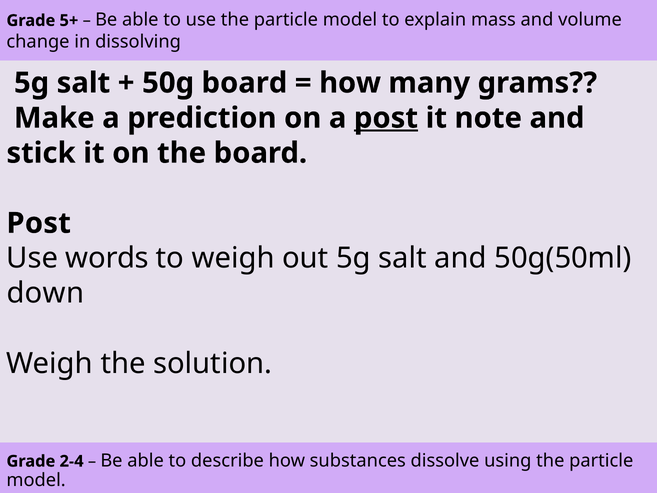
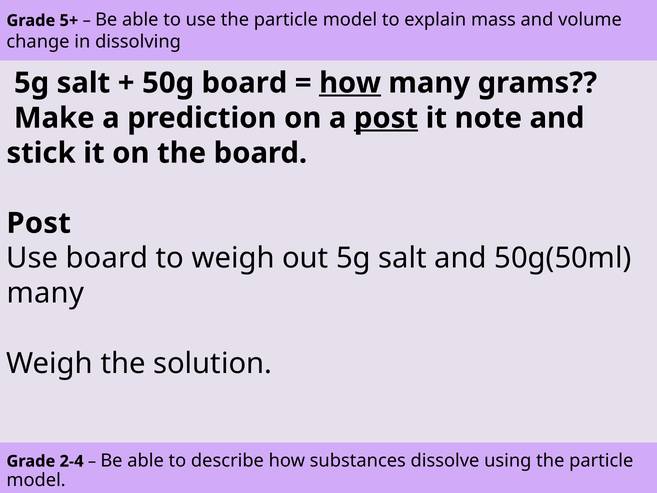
how underline: none -> present (350, 83)
Use words: words -> board (107, 258)
down: down -> many (45, 293)
